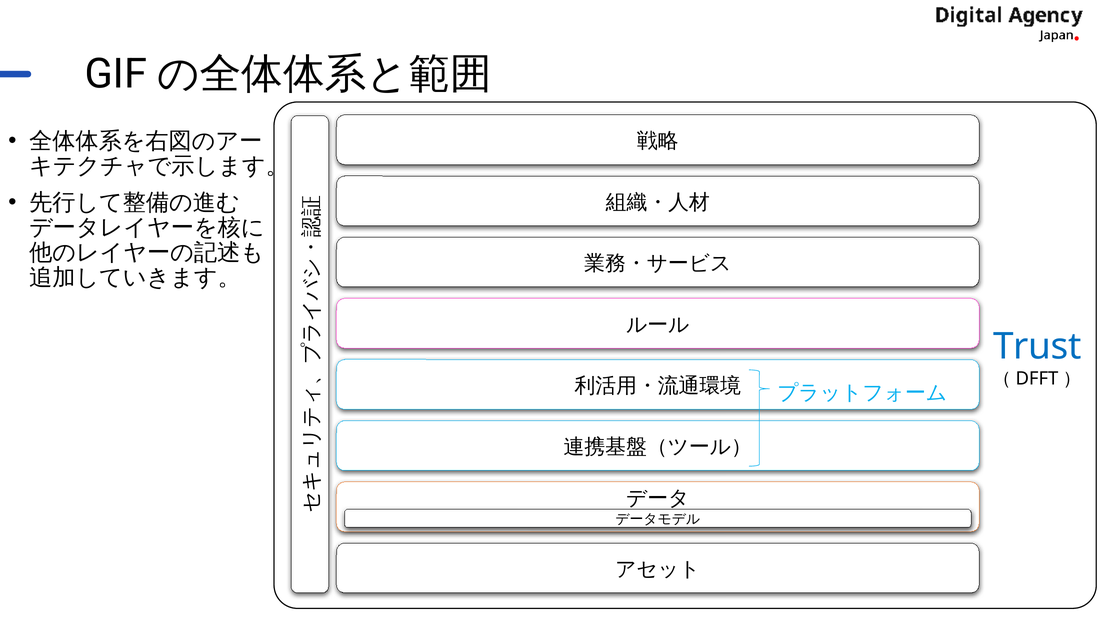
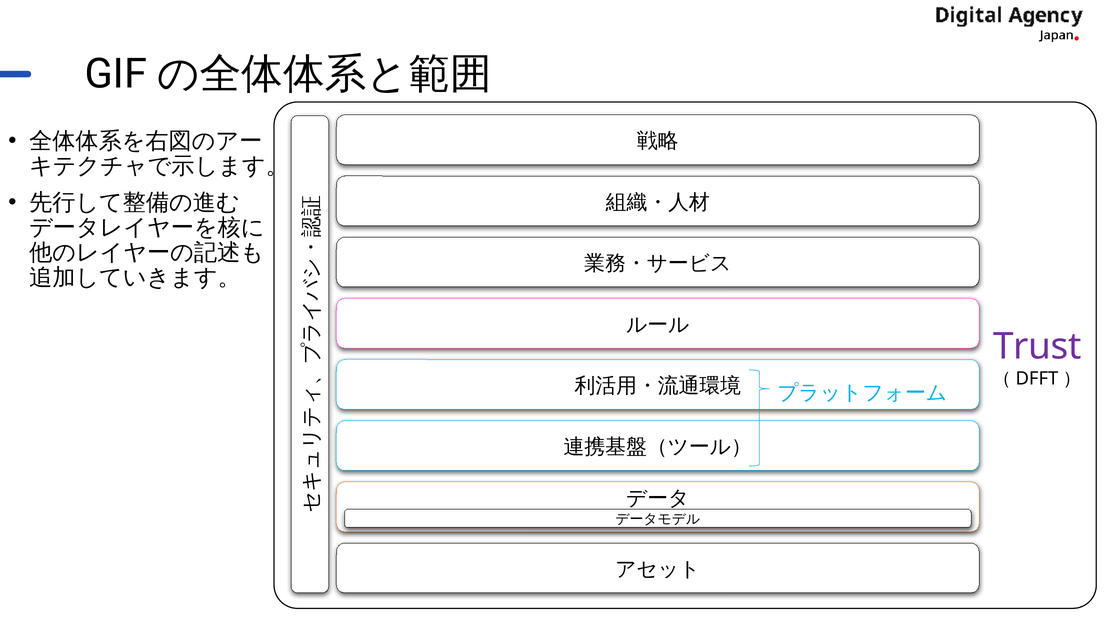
Trust colour: blue -> purple (1037, 347)
